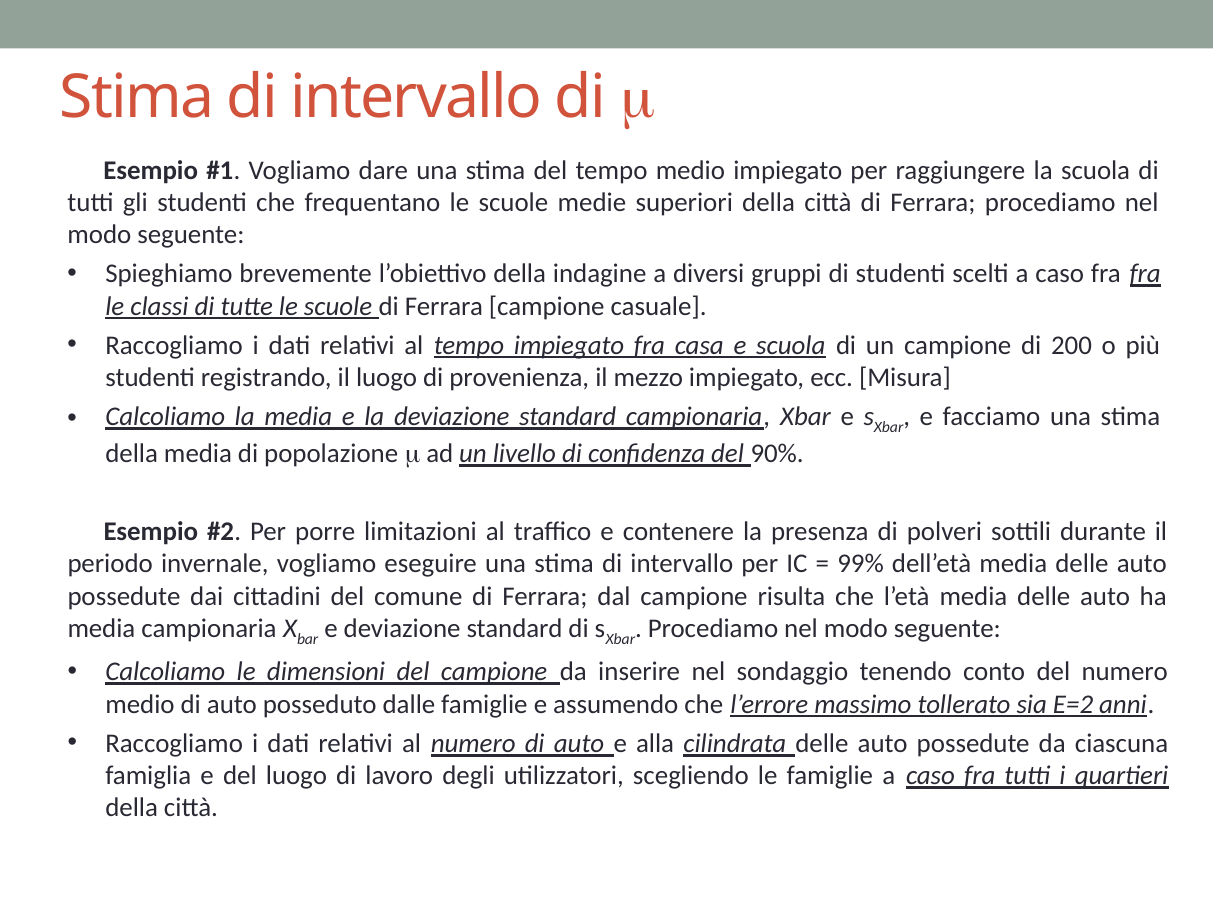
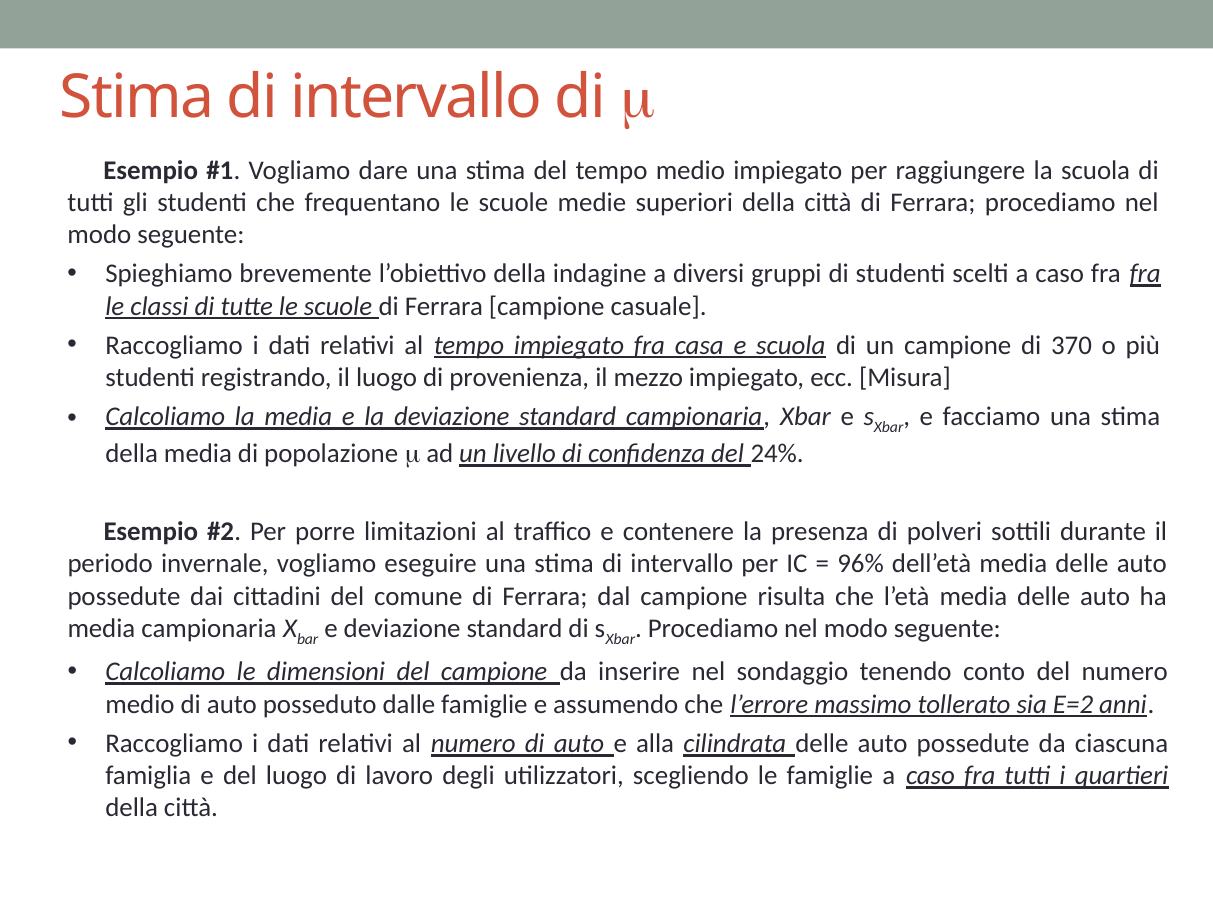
200: 200 -> 370 (1071, 345)
90%: 90% -> 24% (777, 453)
99%: 99% -> 96% (861, 564)
